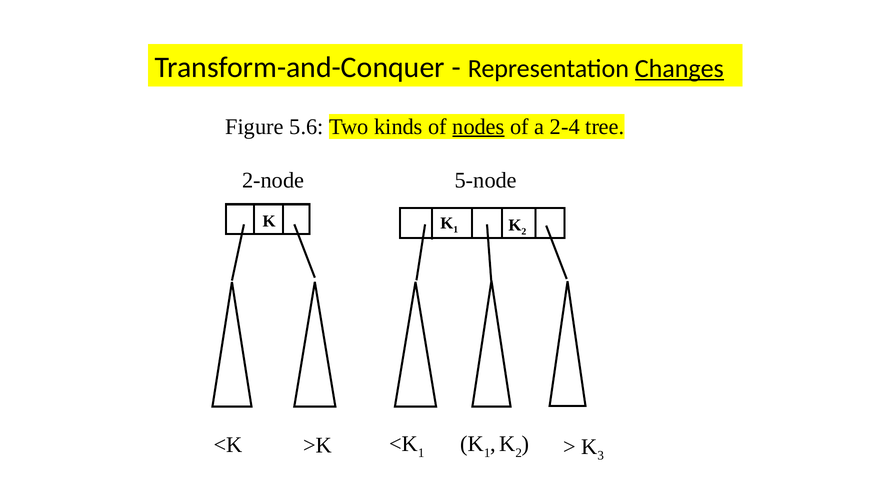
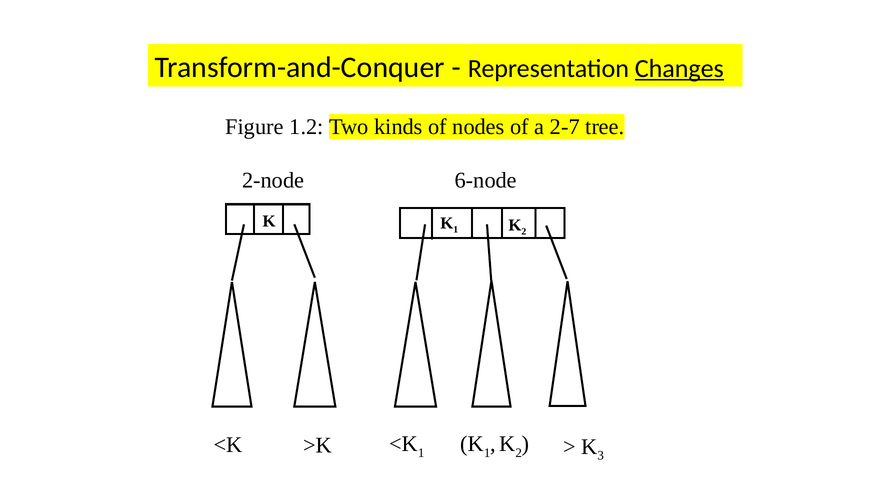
5.6: 5.6 -> 1.2 (306, 127)
nodes underline: present -> none (479, 127)
2-4: 2-4 -> 2-7 (565, 127)
5-node: 5-node -> 6-node (486, 181)
